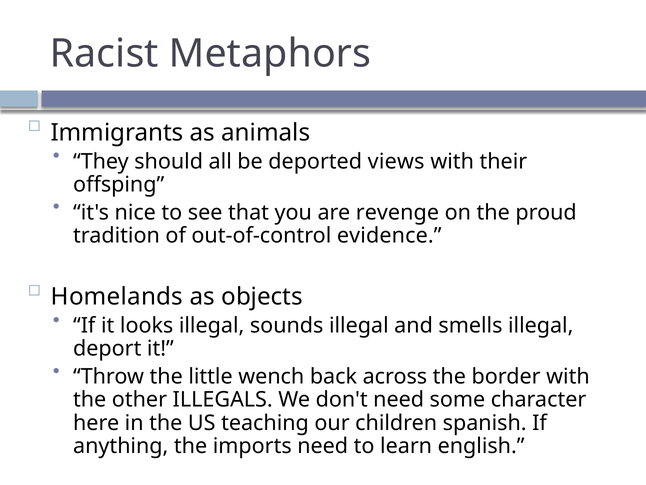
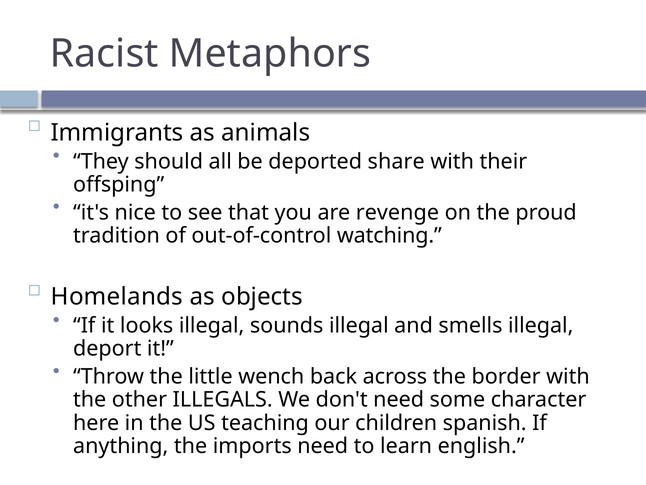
views: views -> share (396, 161)
evidence: evidence -> watching (389, 235)
